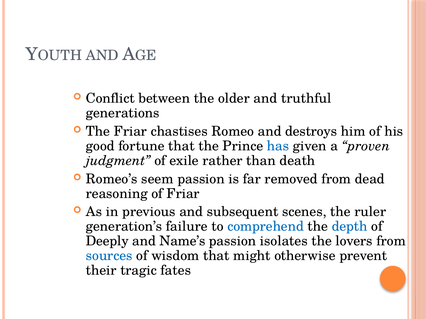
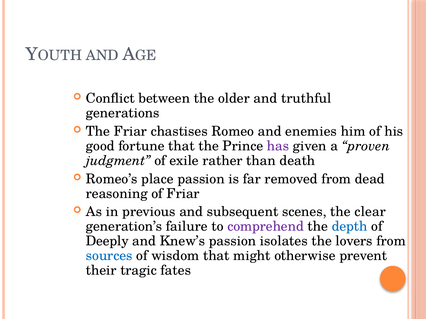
destroys: destroys -> enemies (311, 132)
has colour: blue -> purple (278, 146)
seem: seem -> place (157, 179)
ruler: ruler -> clear (370, 212)
comprehend colour: blue -> purple (266, 227)
Name’s: Name’s -> Knew’s (182, 242)
